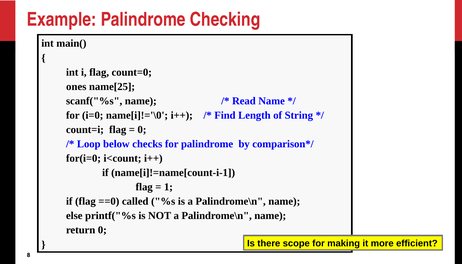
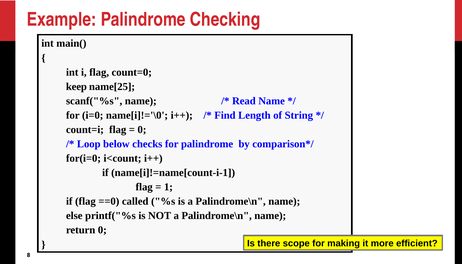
ones: ones -> keep (76, 87)
